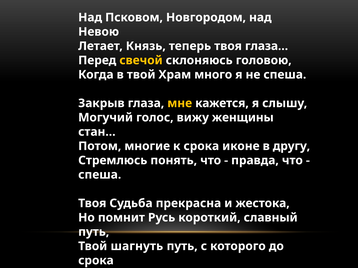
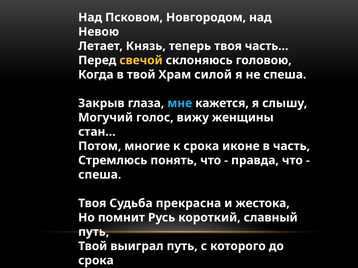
глаза…: глаза… -> часть… (267, 46)
много: много -> силой (213, 75)
мне colour: yellow -> light blue (180, 103)
другу: другу -> часть (291, 146)
Твой шагнуть: шагнуть -> выиграл (137, 247)
